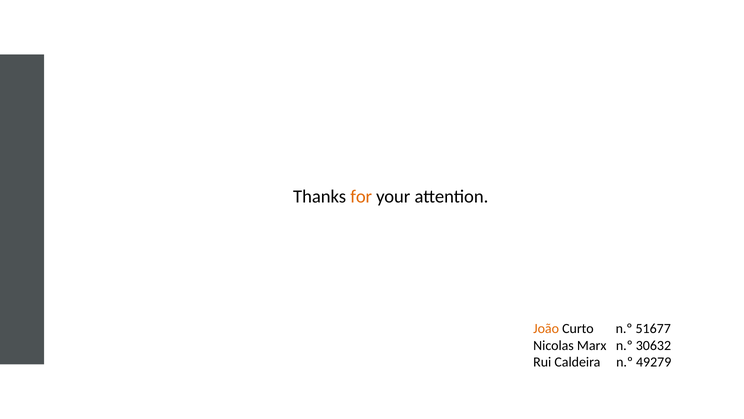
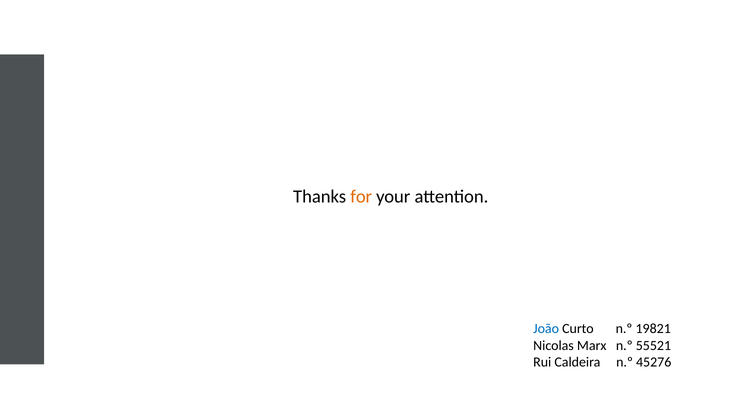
João colour: orange -> blue (546, 328)
51677: 51677 -> 19821 (653, 328)
30632: 30632 -> 55521 (653, 345)
49279: 49279 -> 45276 (654, 362)
